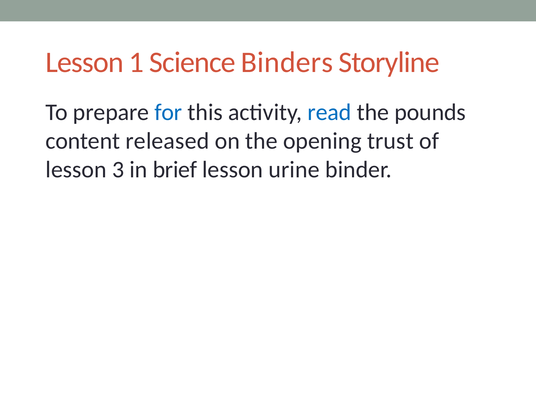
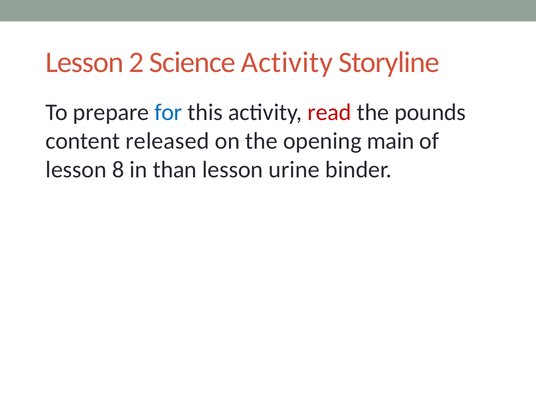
1: 1 -> 2 (137, 62)
Science Binders: Binders -> Activity (287, 62)
read colour: blue -> red (330, 112)
trust: trust -> main (391, 141)
3: 3 -> 8 (118, 170)
brief: brief -> than (175, 170)
